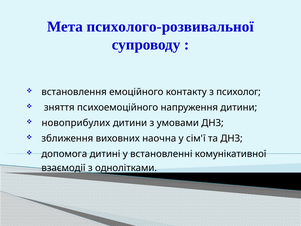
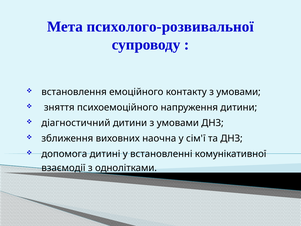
контакту з психолог: психолог -> умовами (239, 92)
новоприбулих: новоприбулих -> діагностичний (76, 123)
